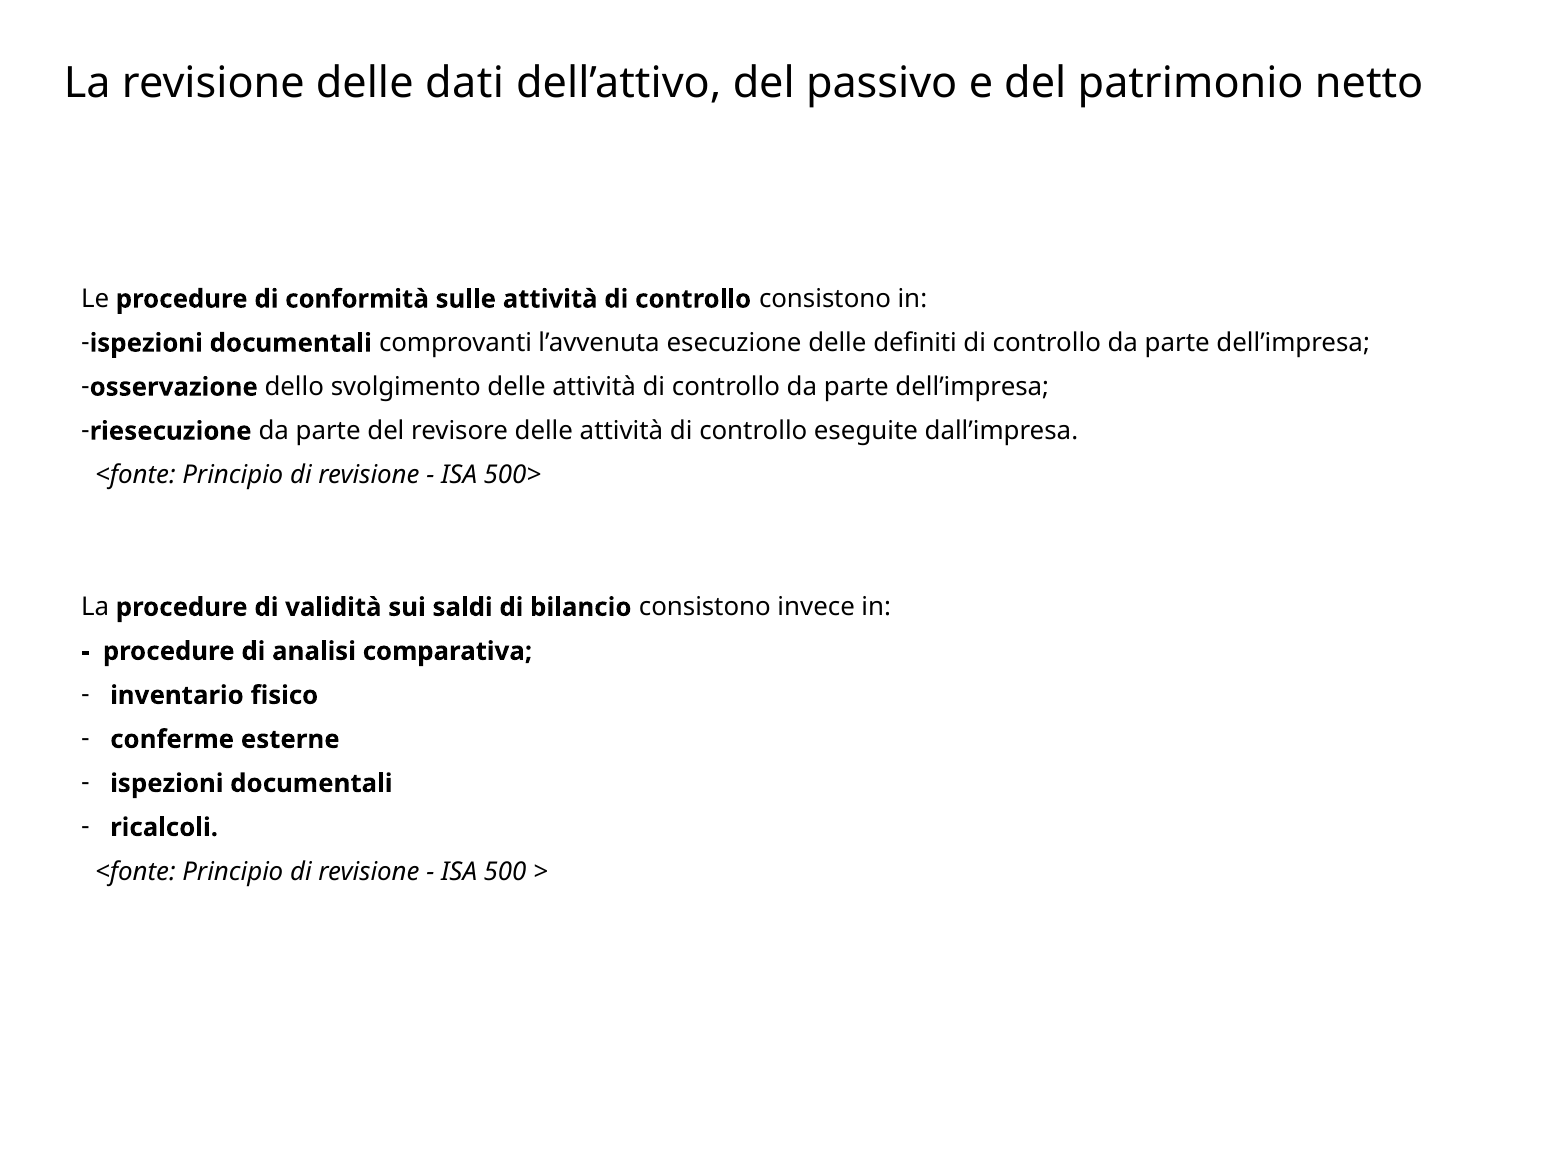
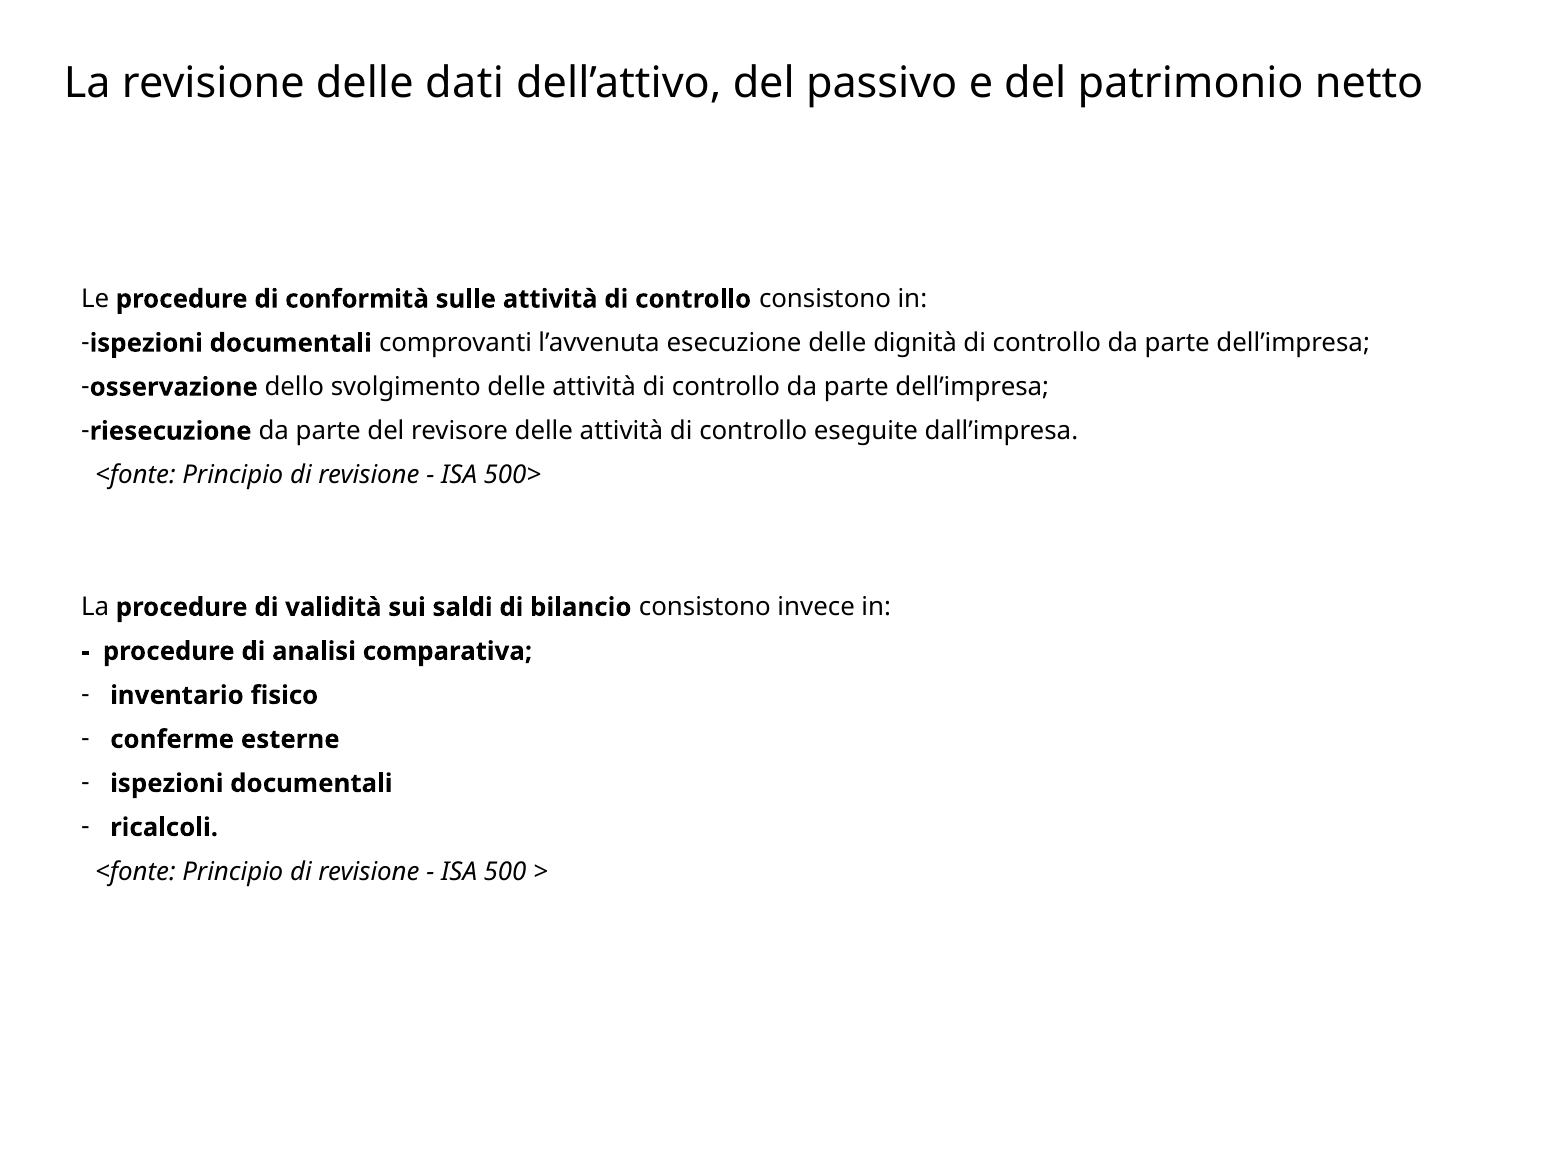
definiti: definiti -> dignità (915, 343)
